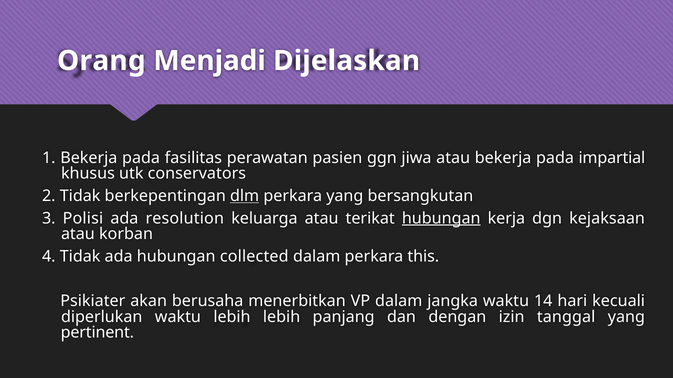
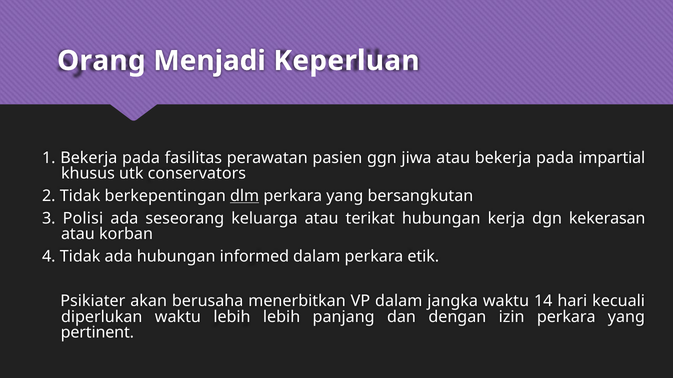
Dijelaskan: Dijelaskan -> Keperluan (347, 61)
resolution: resolution -> seseorang (185, 219)
hubungan underline: present -> none (441, 219)
kejaksaan: kejaksaan -> kekerasan (607, 219)
collected: collected -> informed (254, 257)
this: this -> etik (423, 257)
izin tanggal: tanggal -> perkara (566, 317)
